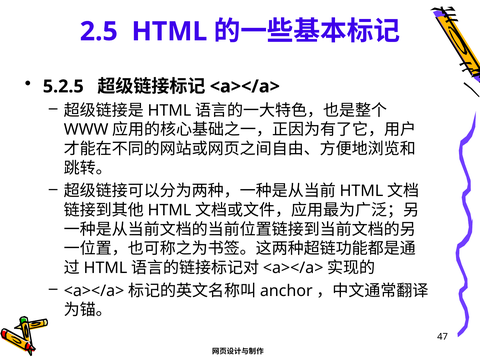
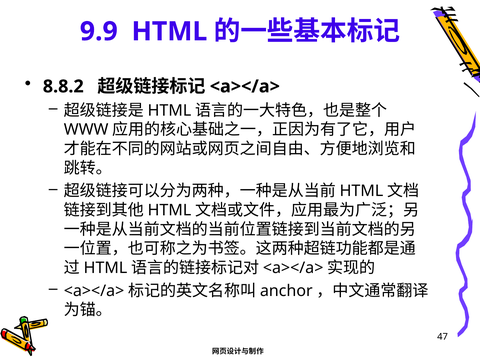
2.5: 2.5 -> 9.9 (99, 31)
5.2.5: 5.2.5 -> 8.8.2 (63, 86)
